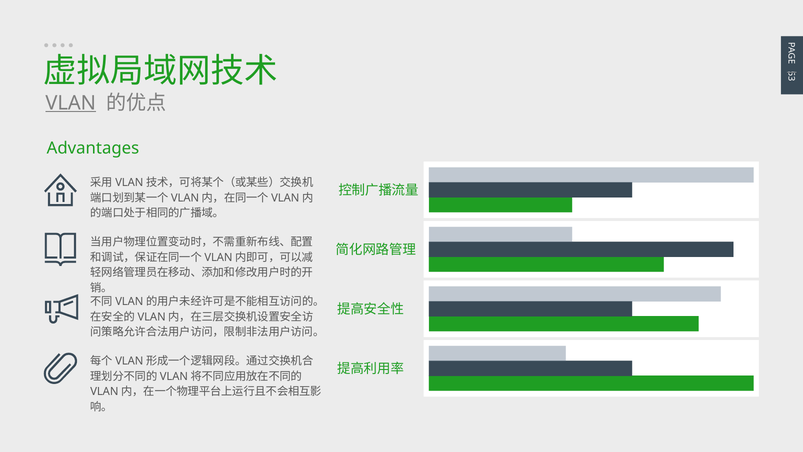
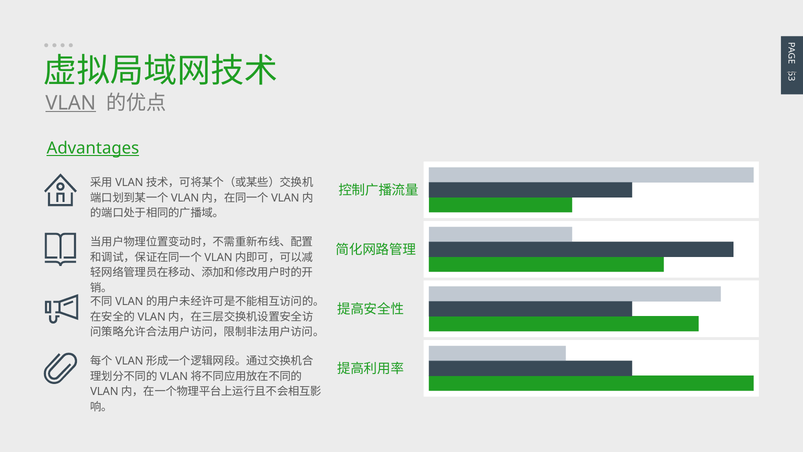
Advantages underline: none -> present (93, 148)
